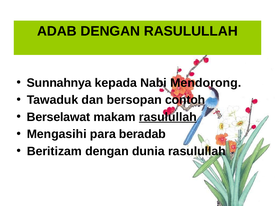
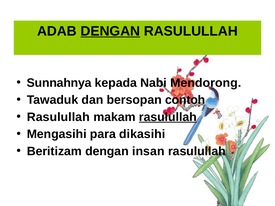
DENGAN underline: none -> present (110, 31)
Berselawat: Berselawat -> Rasulullah (58, 117)
beradab: beradab -> dikasihi (142, 134)
dunia: dunia -> insan (148, 151)
